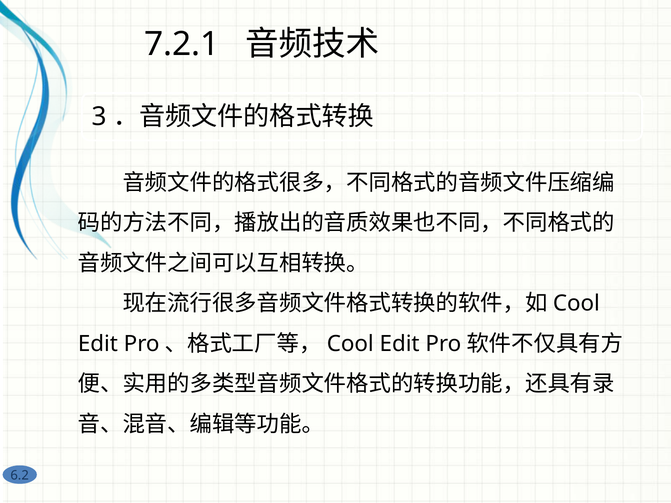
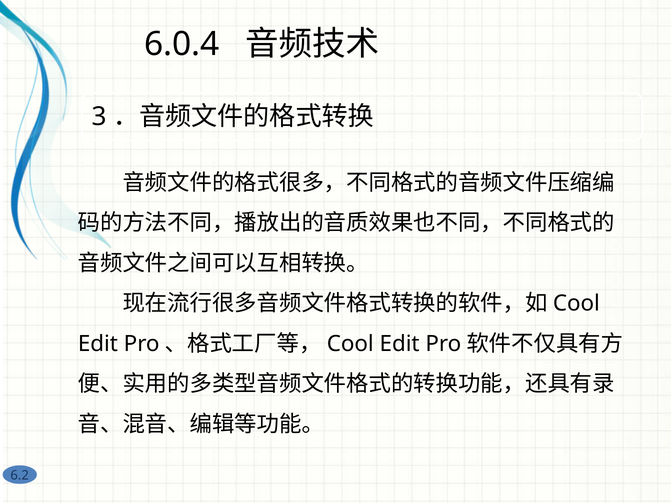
7.2.1: 7.2.1 -> 6.0.4 (182, 44)
